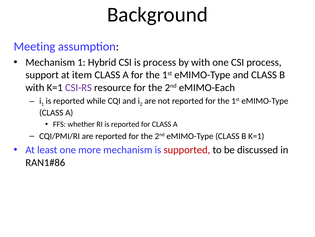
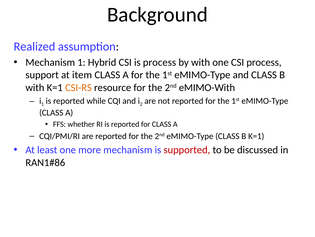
Meeting: Meeting -> Realized (34, 47)
CSI-RS colour: purple -> orange (78, 87)
eMIMO-Each: eMIMO-Each -> eMIMO-With (207, 87)
